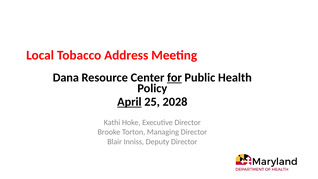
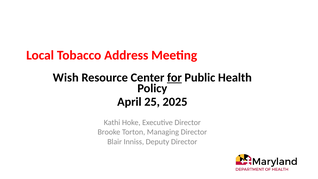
Dana: Dana -> Wish (66, 78)
April underline: present -> none (129, 102)
2028: 2028 -> 2025 (175, 102)
